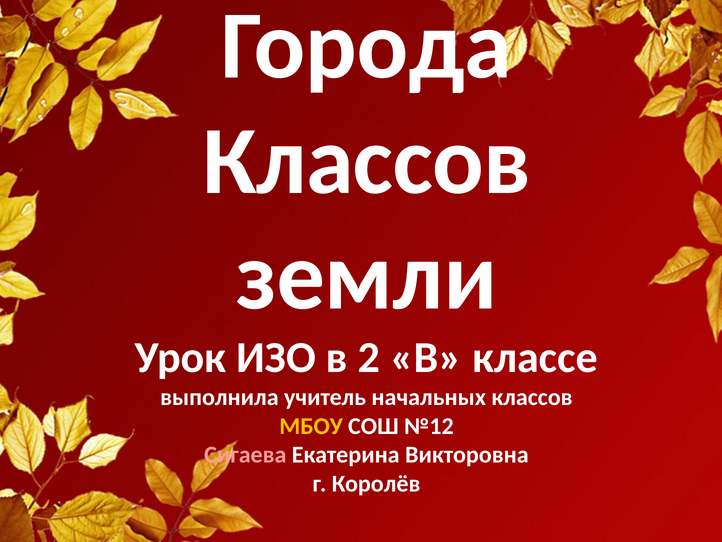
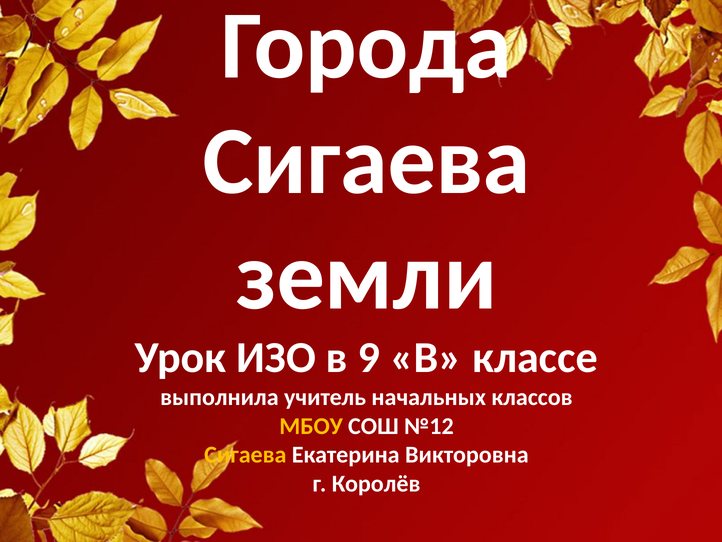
Классов: Классов -> Сигаева (367, 161)
2: 2 -> 9 (369, 357)
Сигаева colour: pink -> yellow (245, 455)
